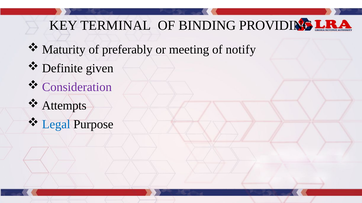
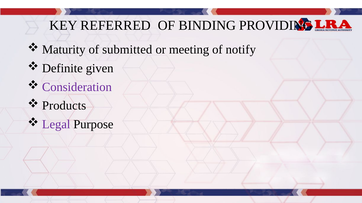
TERMINAL: TERMINAL -> REFERRED (116, 25)
preferably: preferably -> submitted (127, 50)
Attempts: Attempts -> Products (64, 106)
Legal colour: blue -> purple (56, 125)
